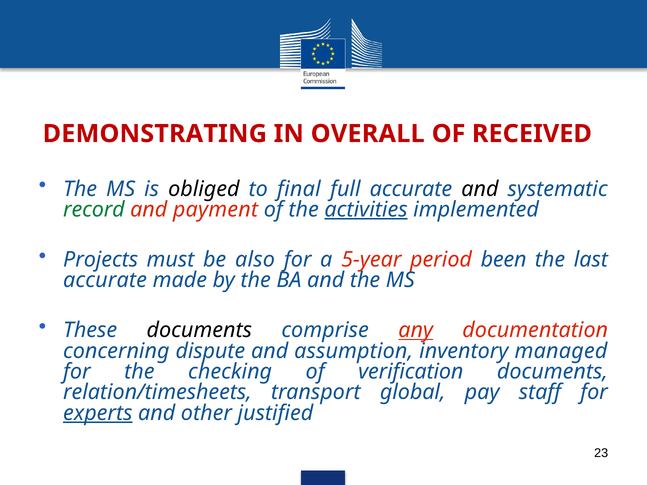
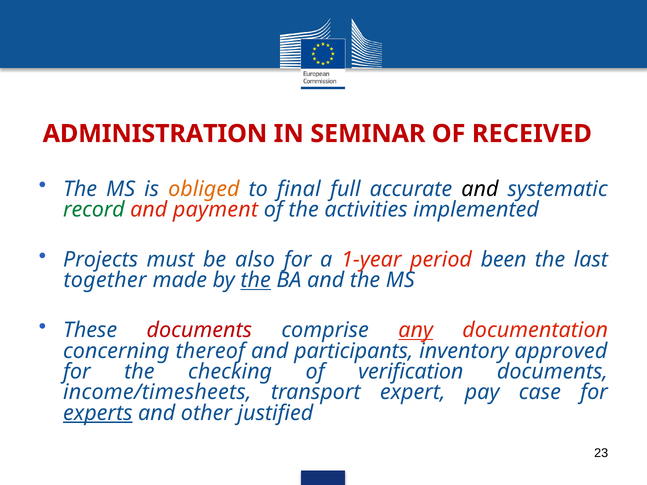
DEMONSTRATING: DEMONSTRATING -> ADMINISTRATION (155, 134)
OVERALL: OVERALL -> SEMINAR (368, 134)
obliged colour: black -> orange (204, 189)
activities underline: present -> none (366, 210)
5-year: 5-year -> 1-year (371, 260)
accurate: accurate -> together (105, 280)
the underline: none -> present (256, 280)
documents colour: black -> red (199, 330)
dispute: dispute -> thereof (210, 351)
assumption: assumption -> participants (354, 351)
managed: managed -> approved (561, 351)
relation/timesheets: relation/timesheets -> income/timesheets (157, 393)
global: global -> expert (413, 393)
staff: staff -> case (540, 393)
